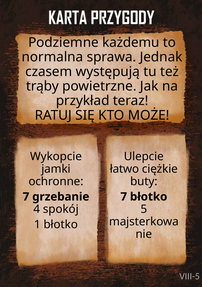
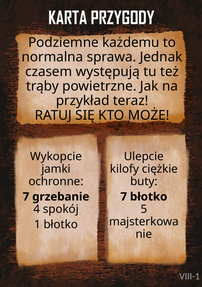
łatwo: łatwo -> kilofy (124, 169)
VIII-5: VIII-5 -> VIII-1 (190, 276)
